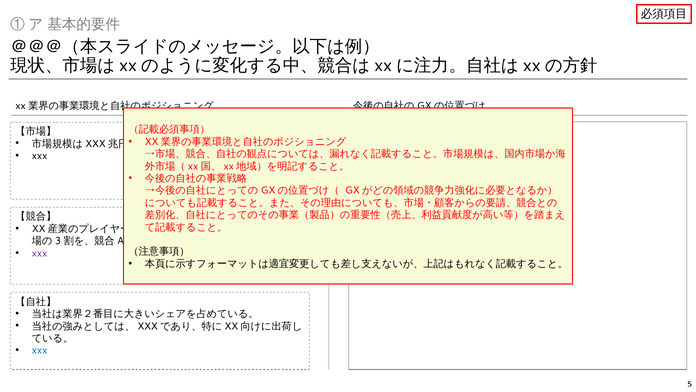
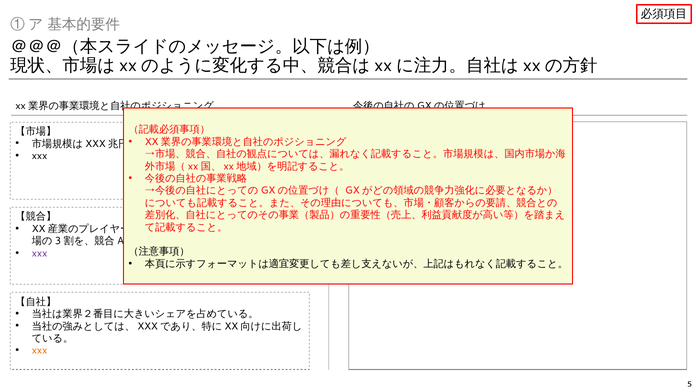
xxx colour: blue -> orange (40, 350)
